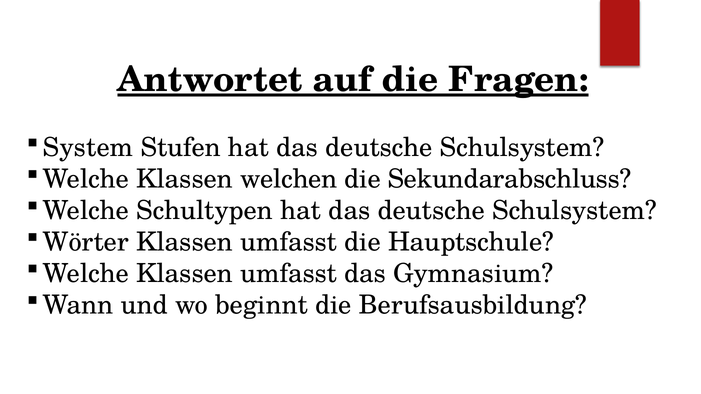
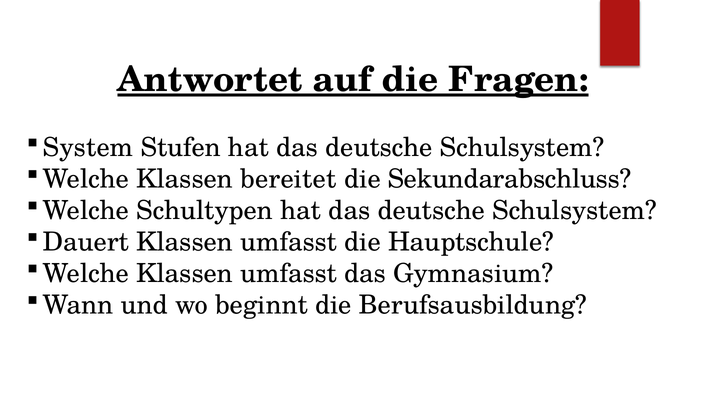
welchen: welchen -> bereitet (288, 179)
Wörter: Wörter -> Dauert (86, 242)
